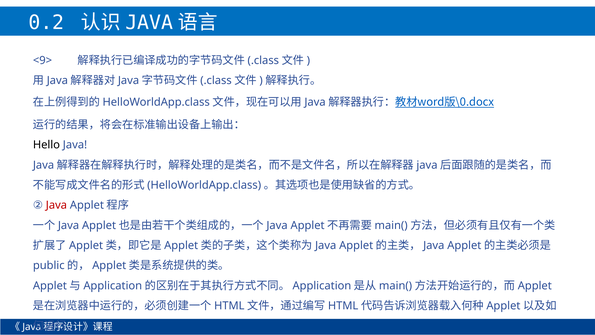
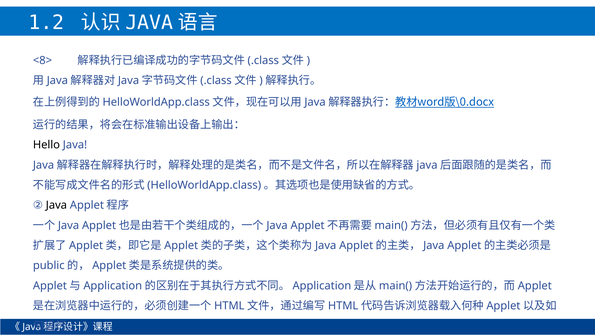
0.2: 0.2 -> 1.2 (46, 22)
<9>: <9> -> <8> (42, 60)
Java colour: red -> black (56, 205)
